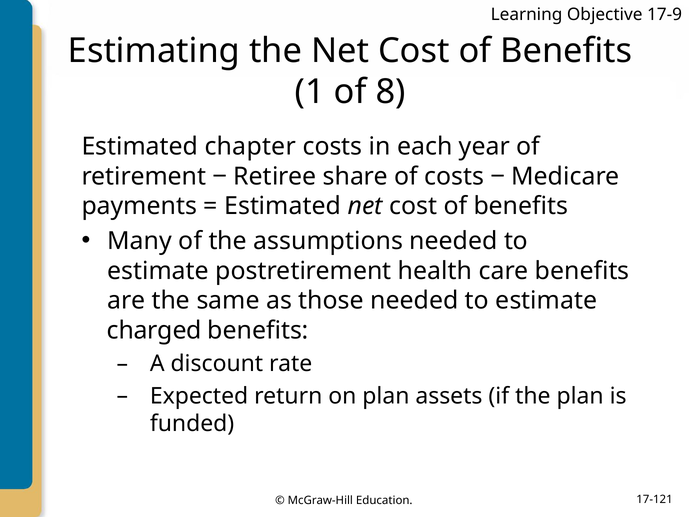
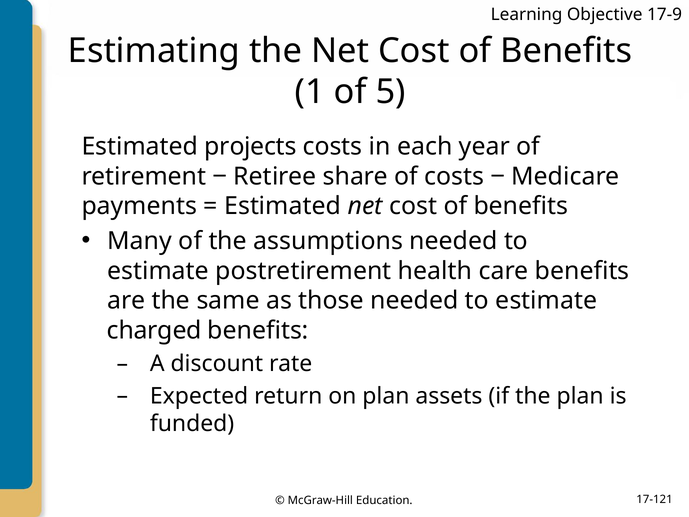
8: 8 -> 5 (391, 92)
chapter: chapter -> projects (251, 146)
